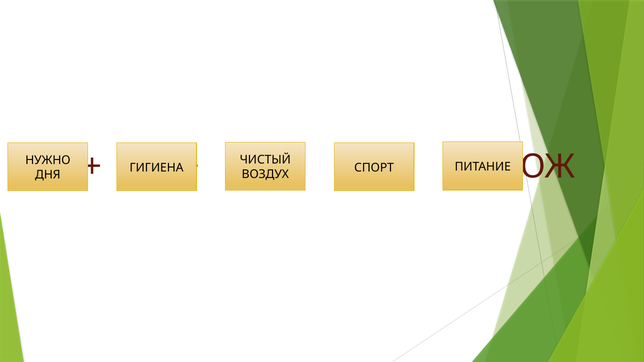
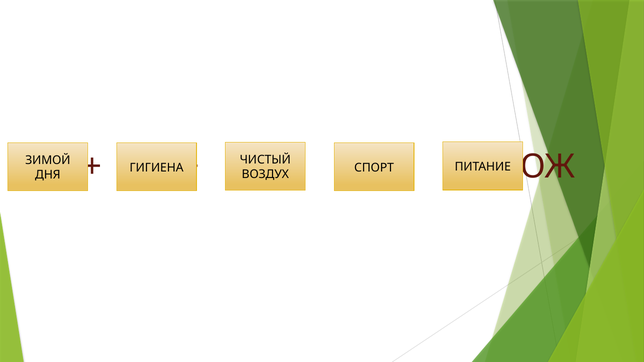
НУЖНО: НУЖНО -> ЗИМОЙ (48, 160)
